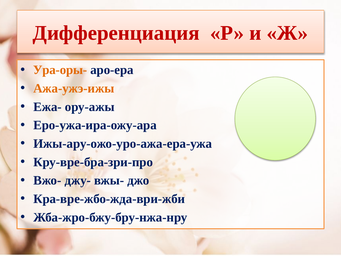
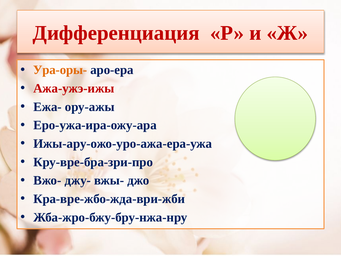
Ажа-ужэ-ижы colour: orange -> red (74, 88)
